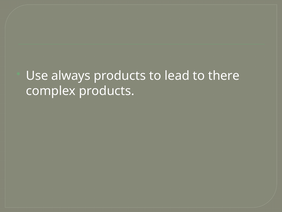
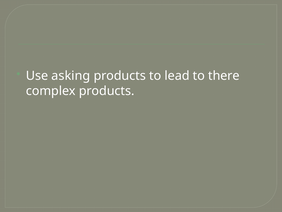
always: always -> asking (71, 76)
